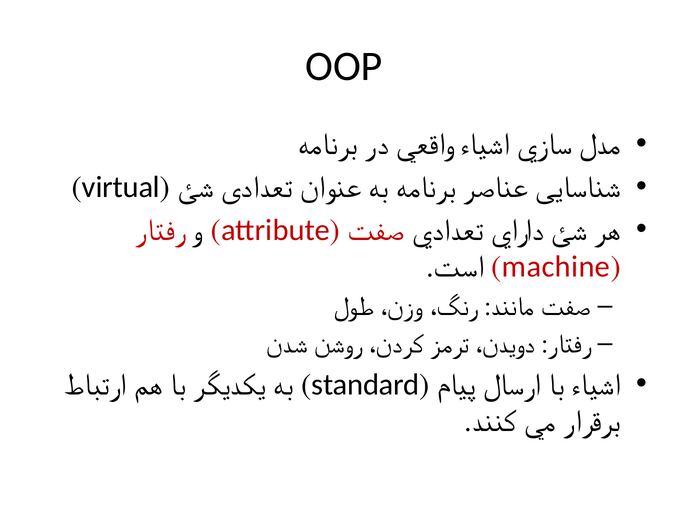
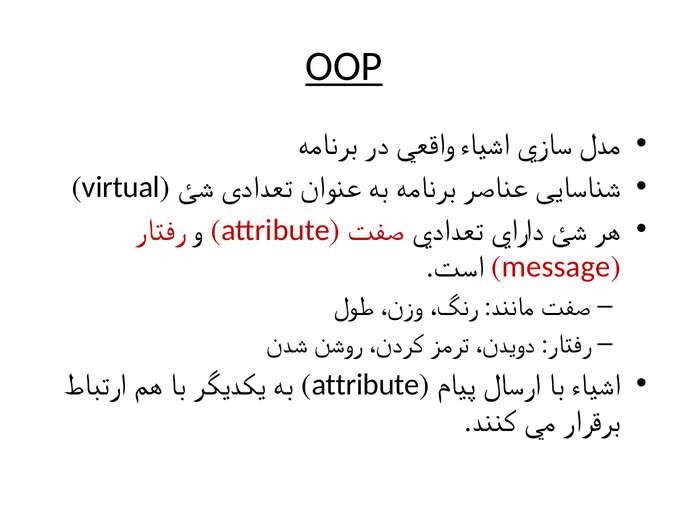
OOP underline: none -> present (344, 67)
machine: machine -> message (556, 267)
standard: standard -> attribute (365, 384)
